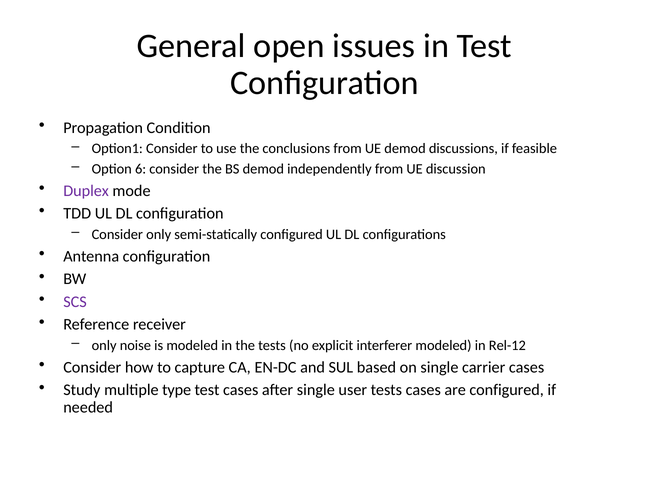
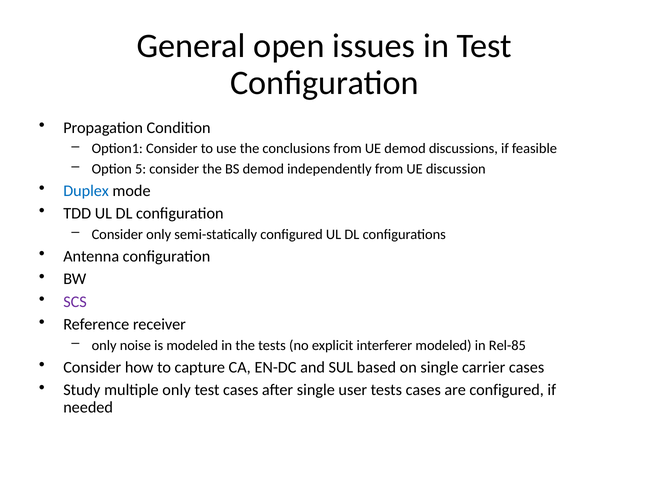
6: 6 -> 5 (141, 169)
Duplex colour: purple -> blue (86, 191)
Rel-12: Rel-12 -> Rel-85 (507, 345)
multiple type: type -> only (177, 390)
